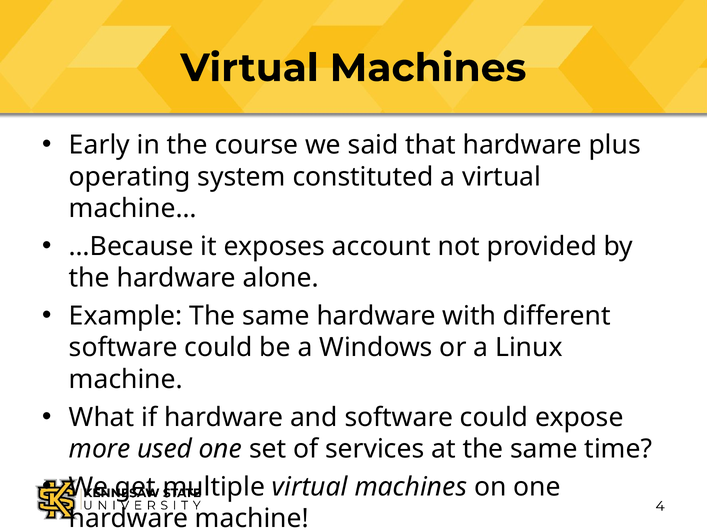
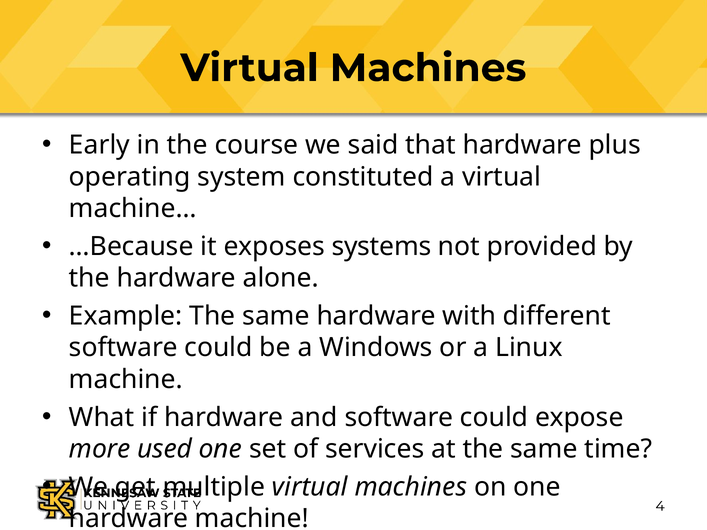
account: account -> systems (382, 246)
